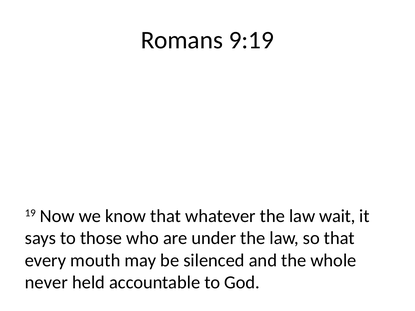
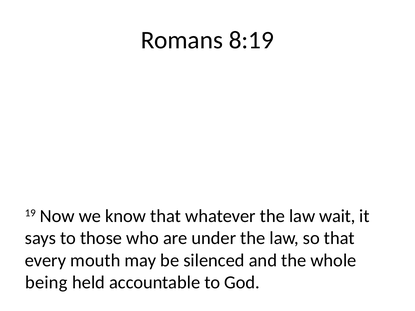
9:19: 9:19 -> 8:19 (251, 40)
never: never -> being (46, 283)
